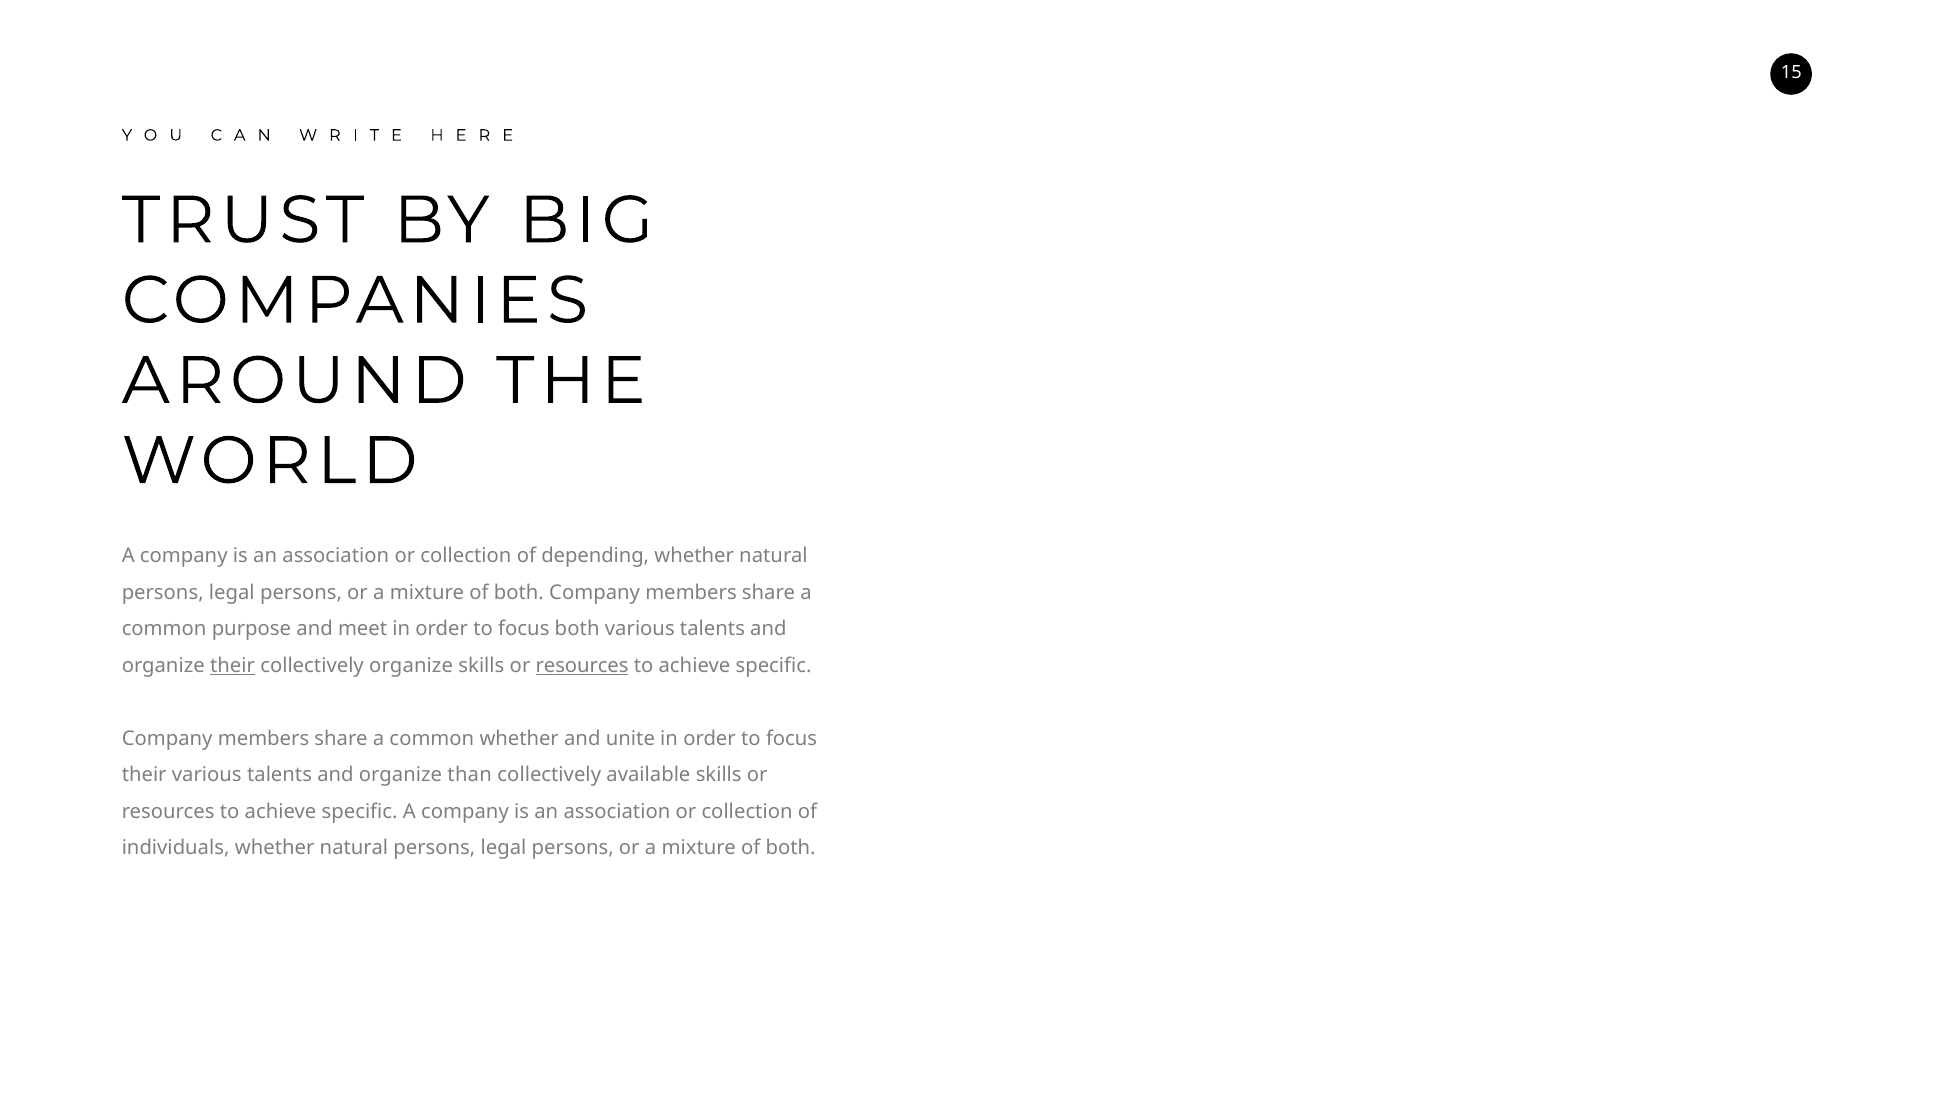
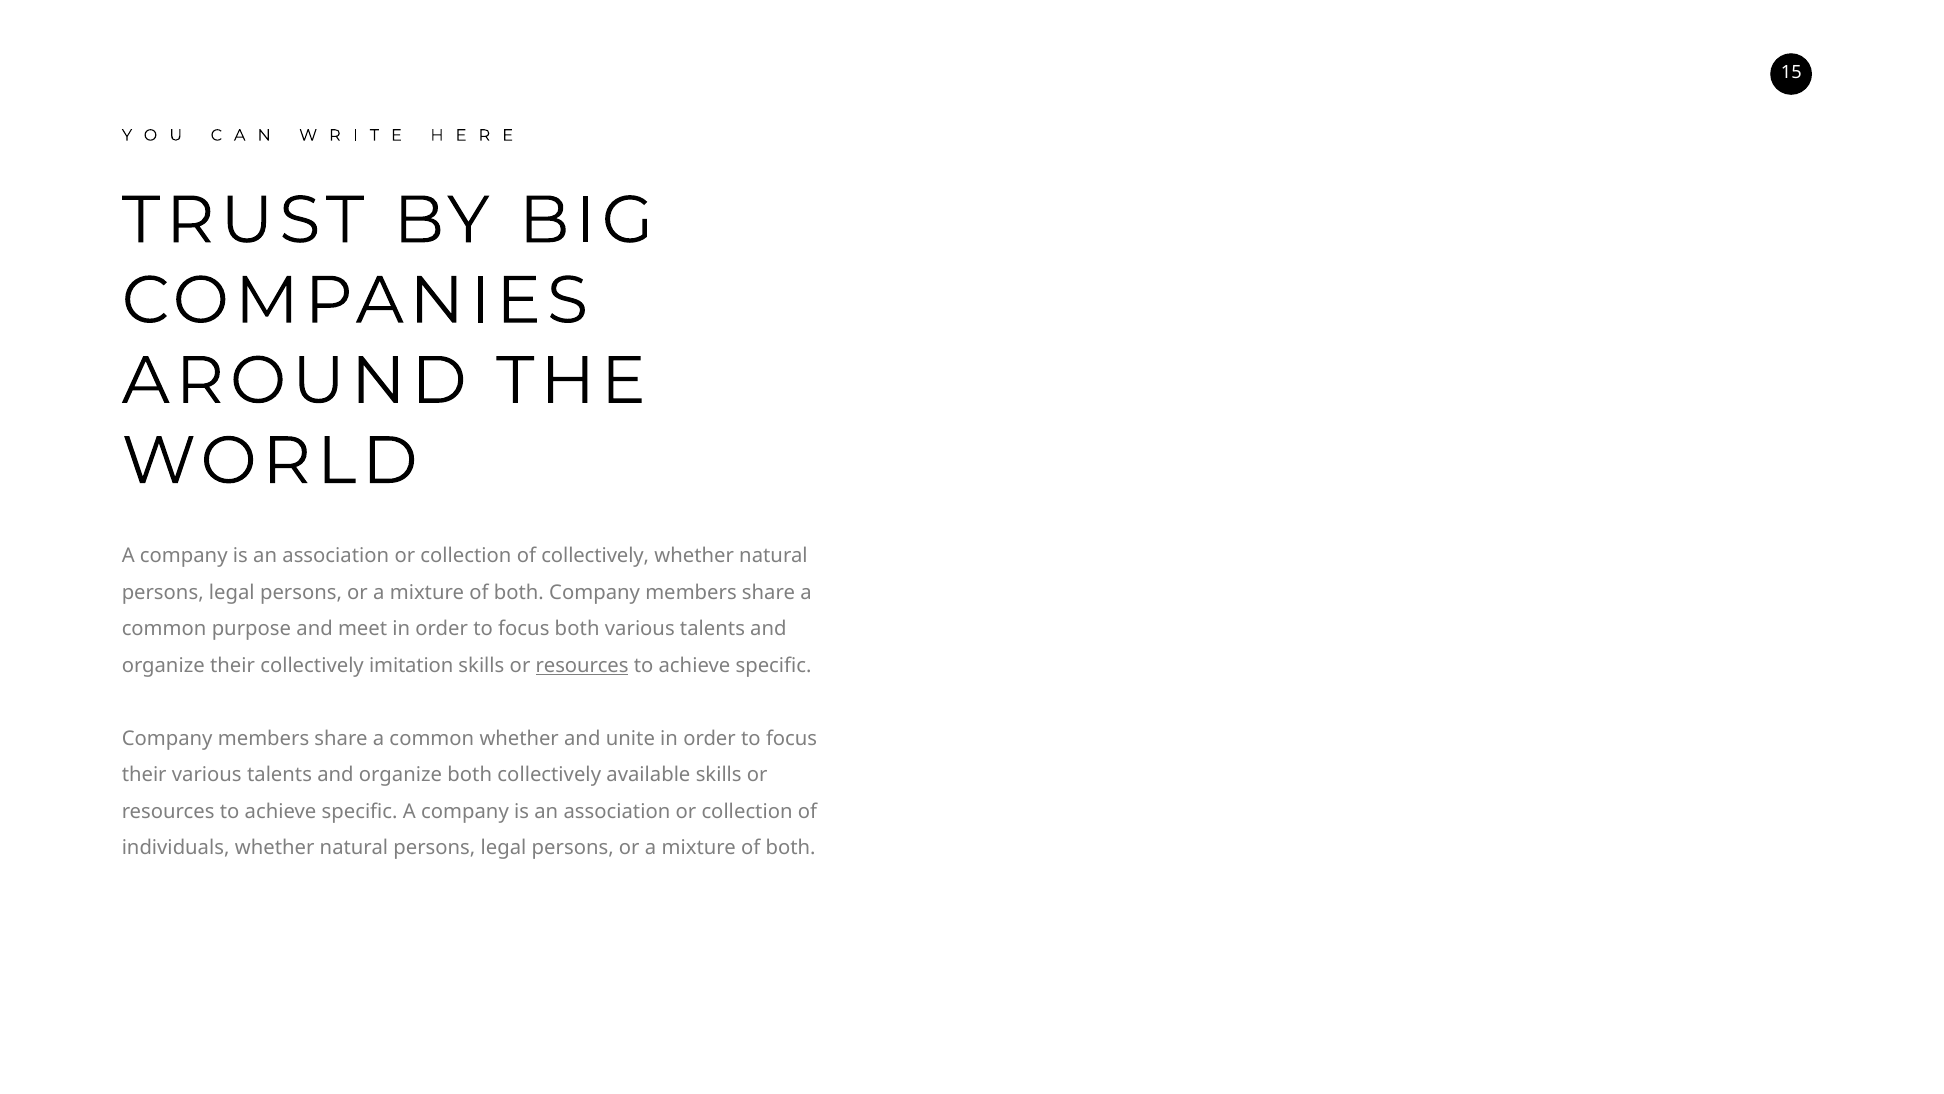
of depending: depending -> collectively (595, 556)
their underline: present -> none (233, 666)
collectively organize: organize -> imitation (411, 666)
organize than: than -> both (470, 775)
